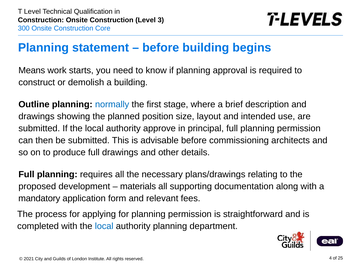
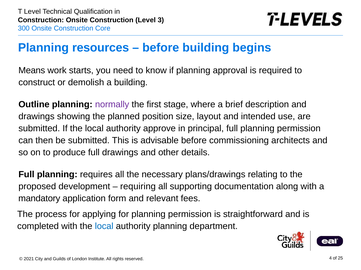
statement: statement -> resources (101, 48)
normally colour: blue -> purple (112, 105)
materials: materials -> requiring (138, 187)
